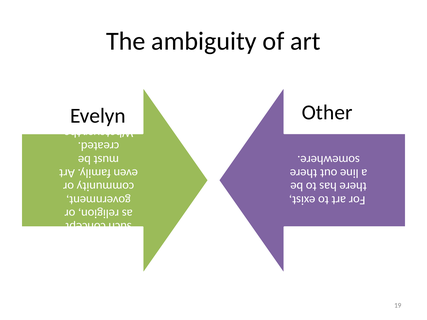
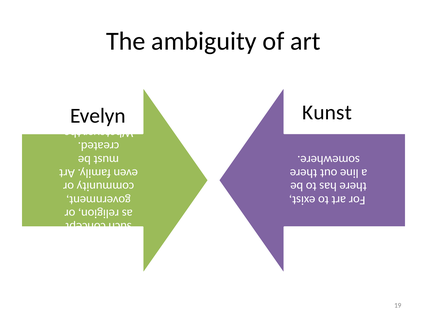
Other: Other -> Kunst (327, 113)
